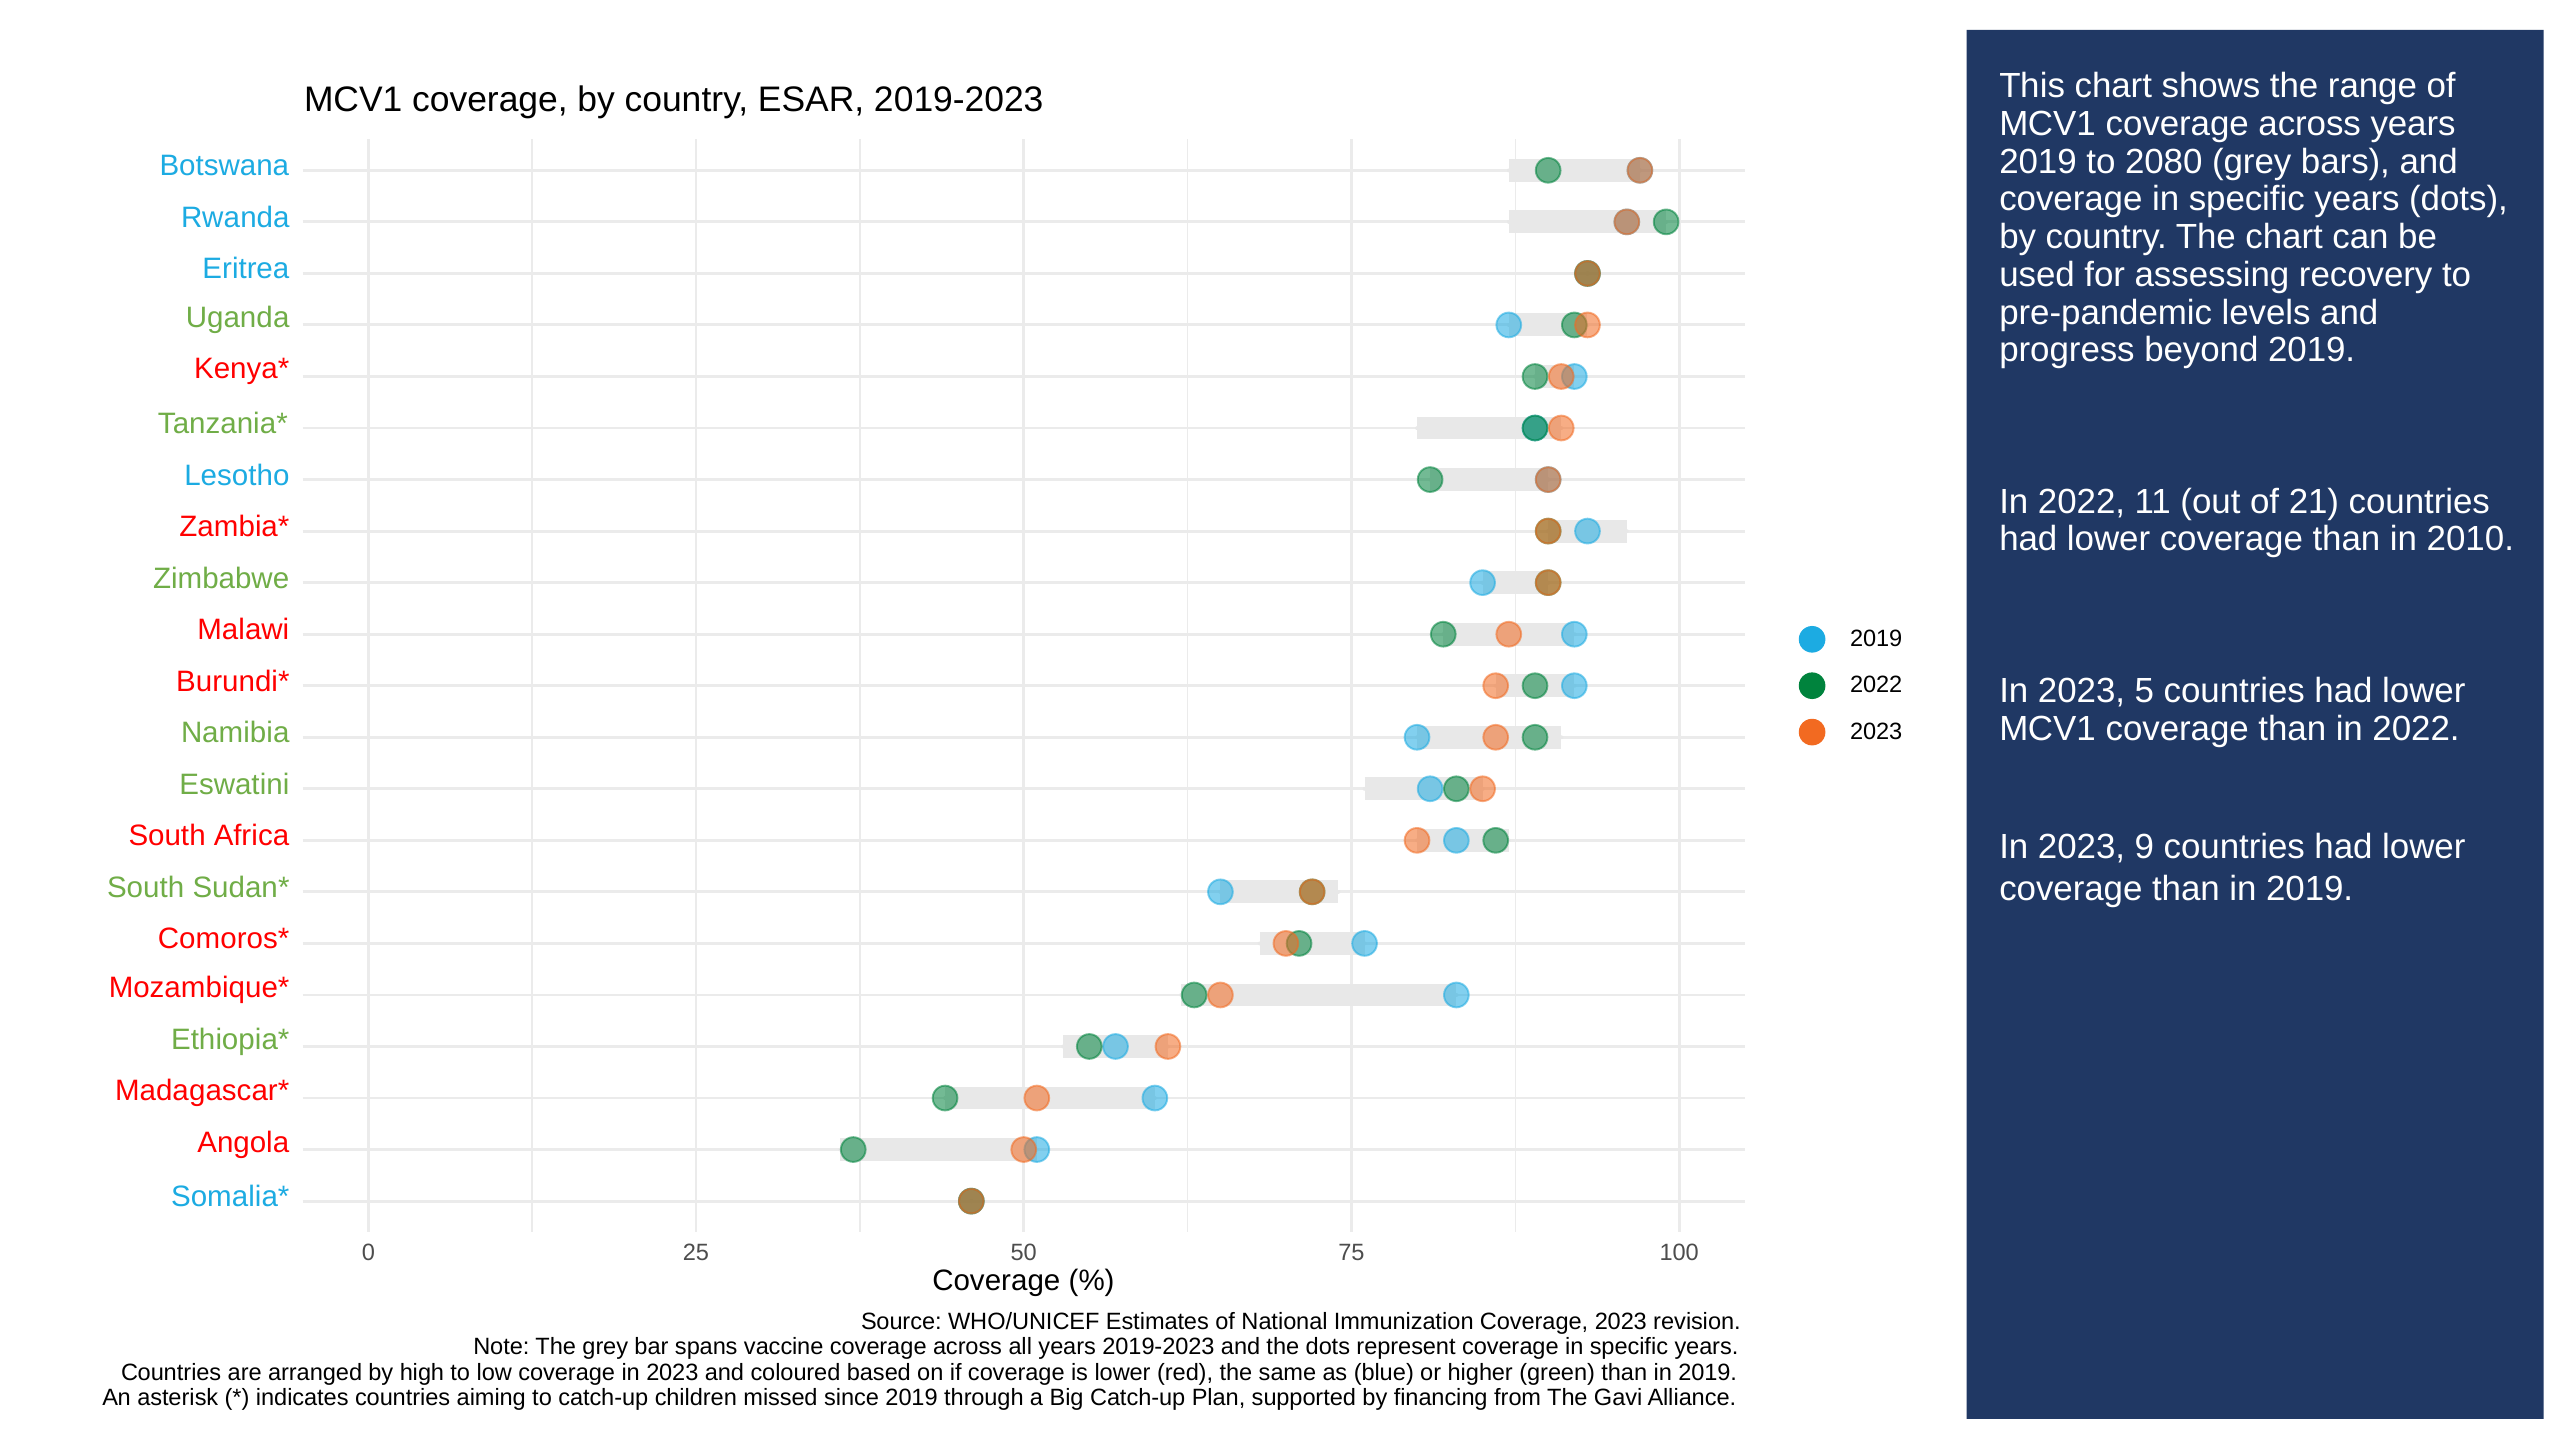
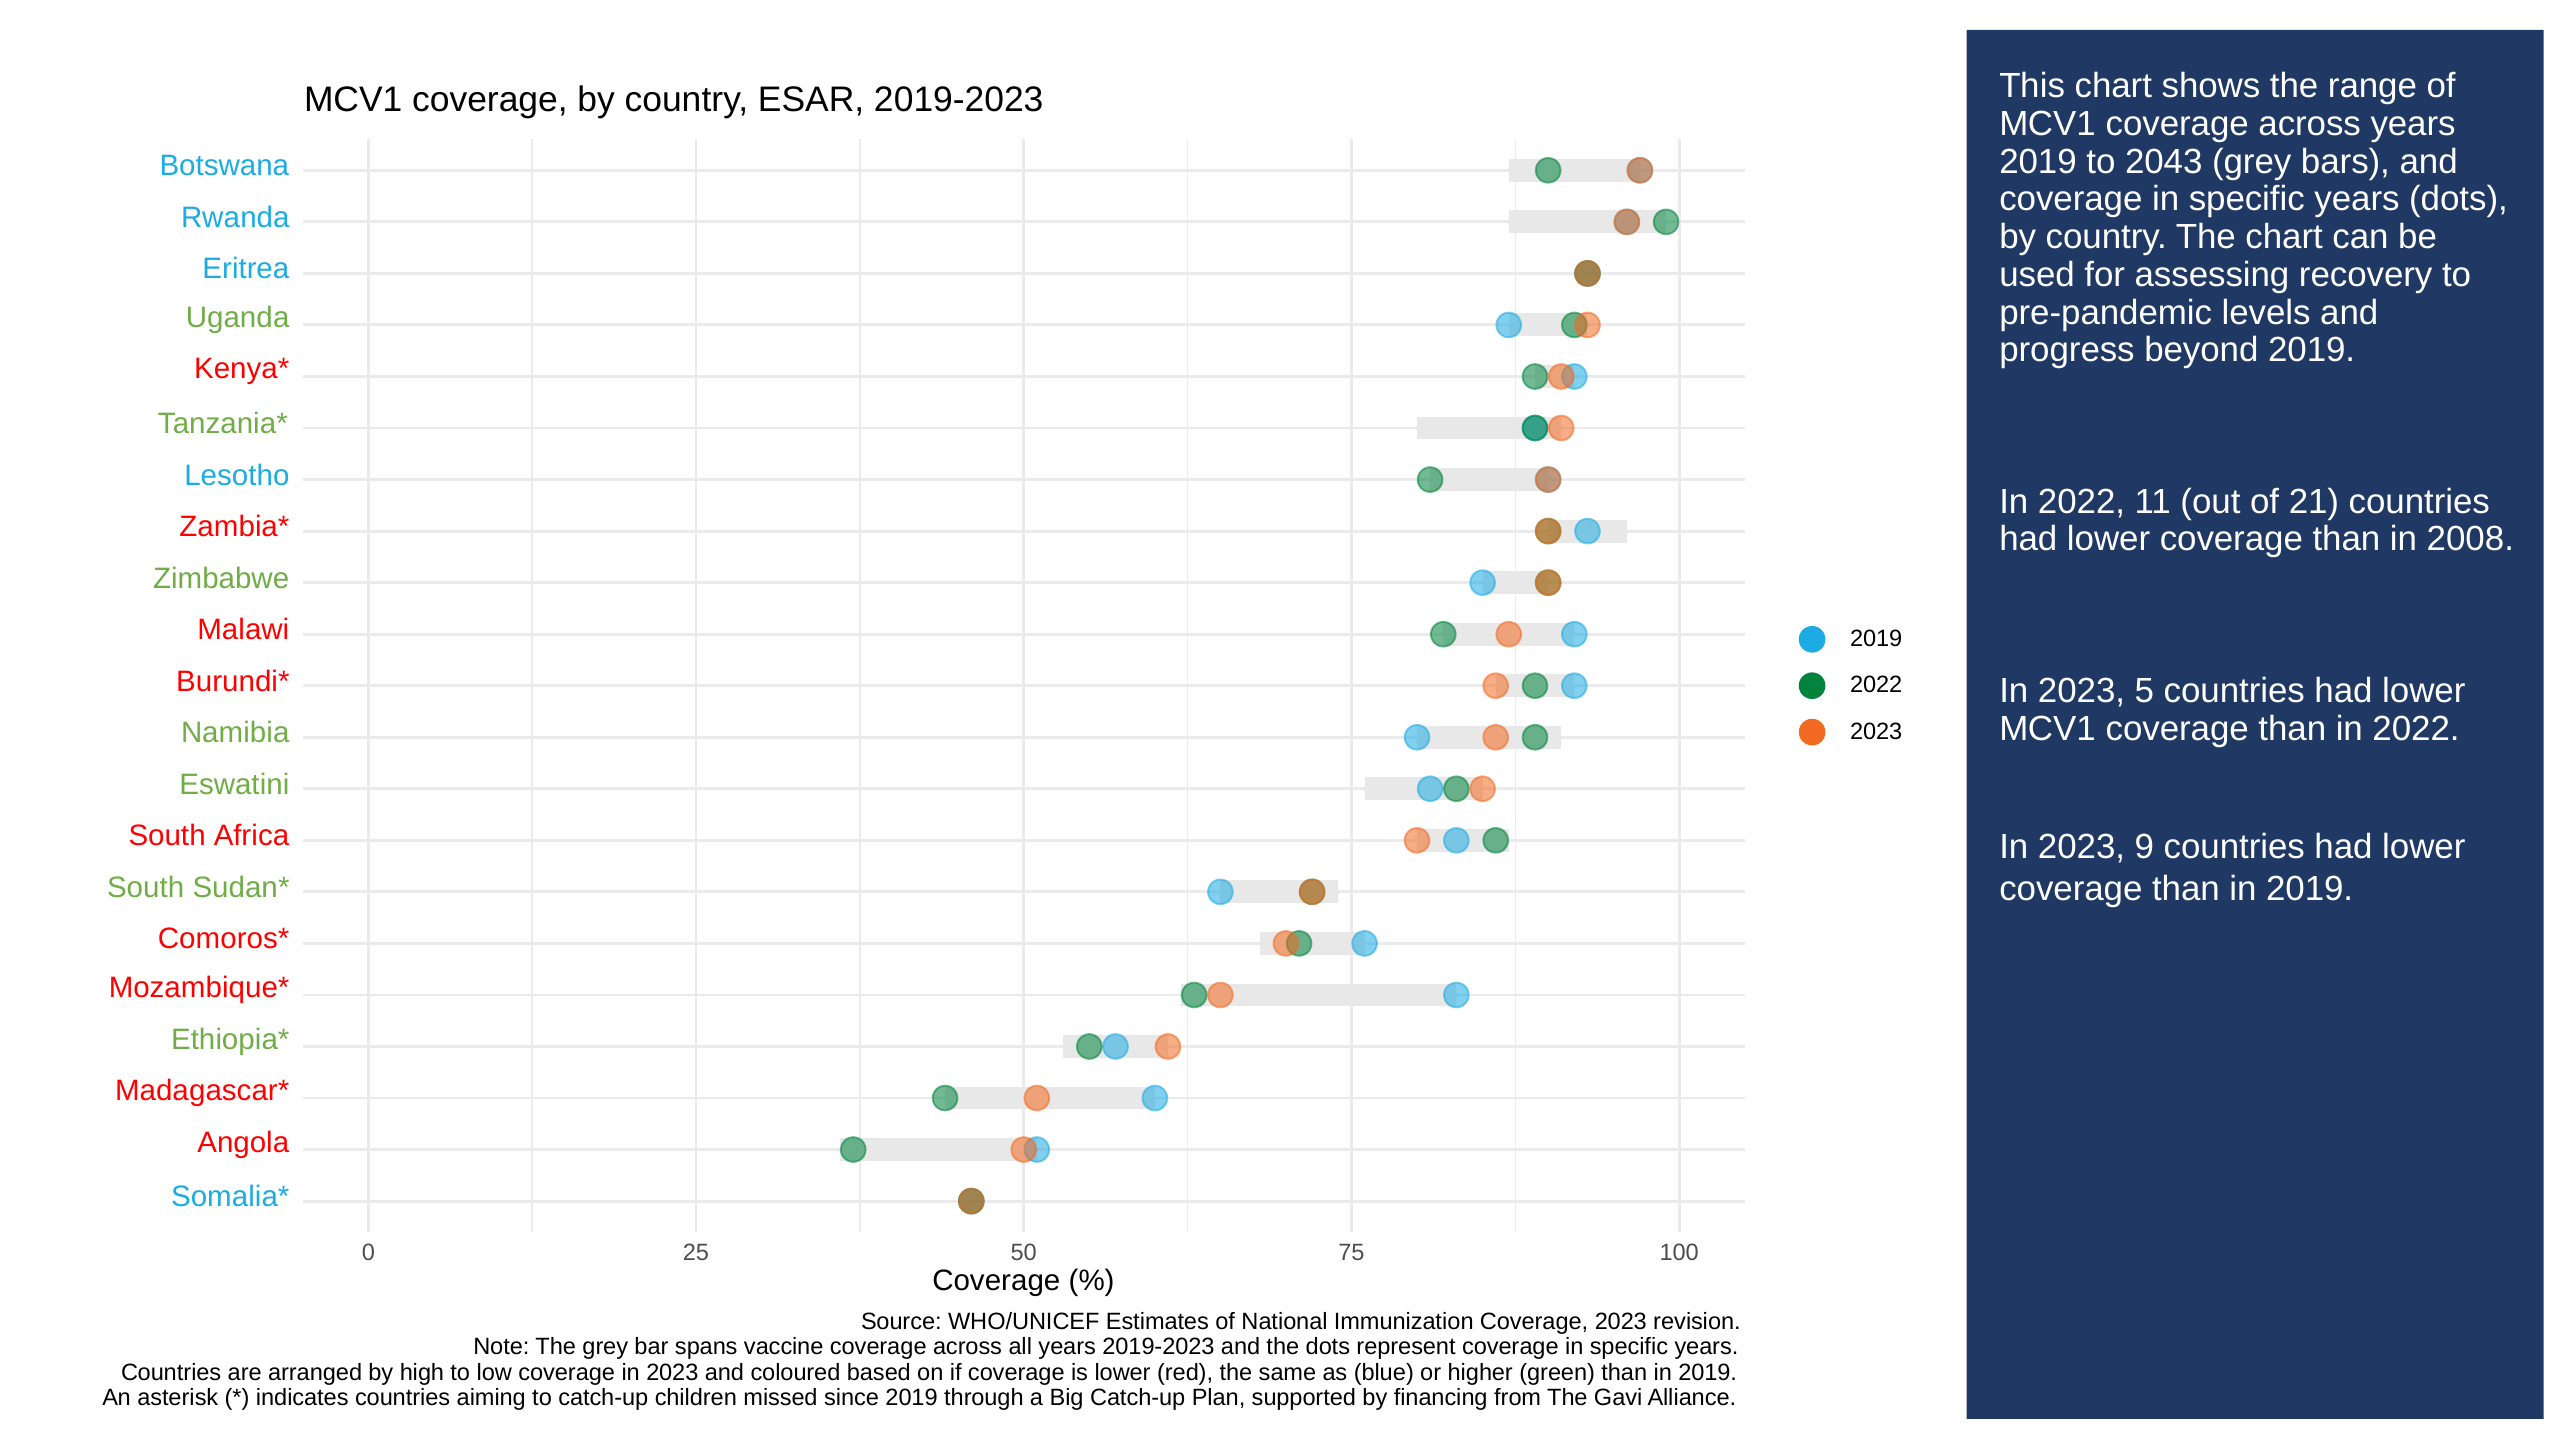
2080: 2080 -> 2043 (2164, 162)
2010: 2010 -> 2008 (2470, 539)
